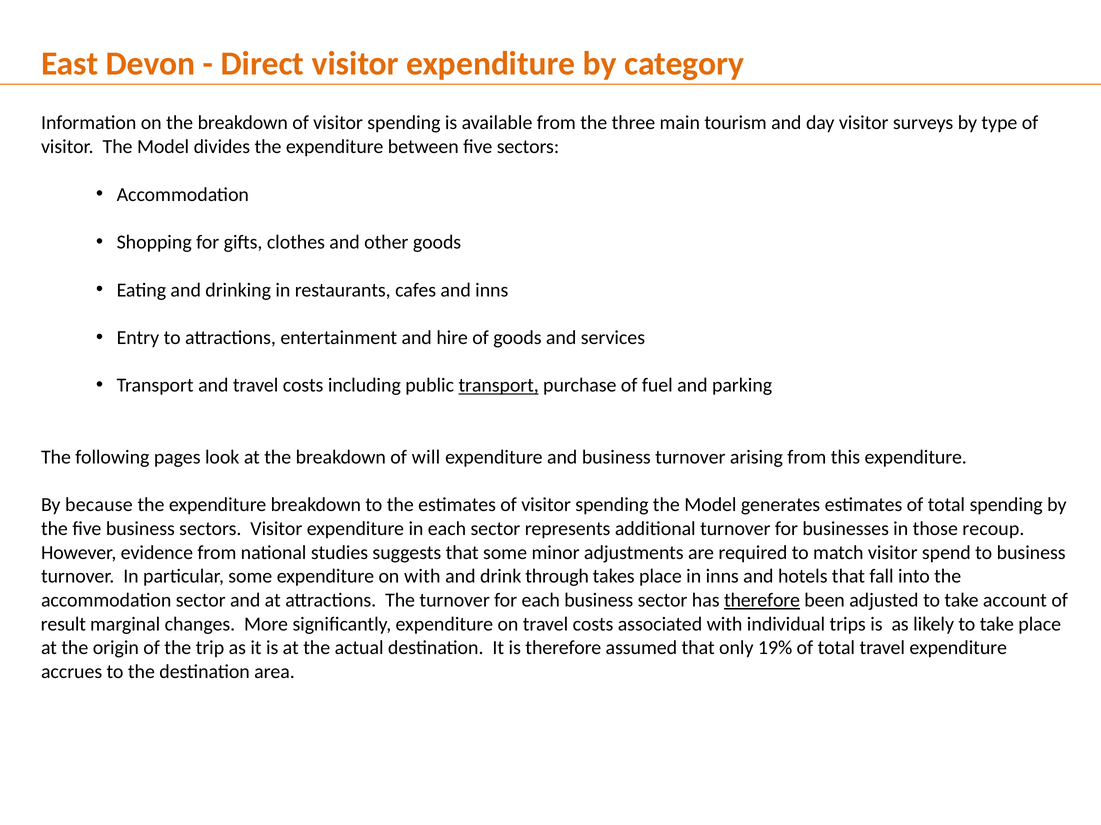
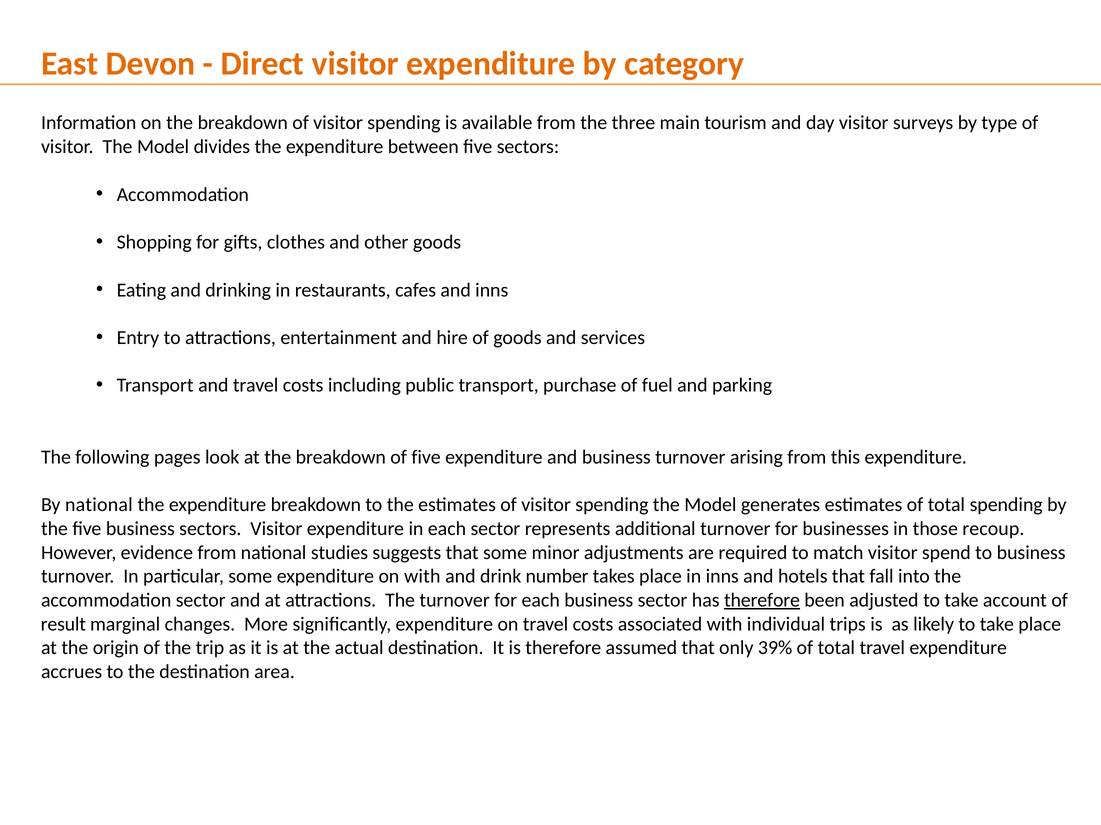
transport underline: present -> none (499, 386)
of will: will -> five (426, 457)
By because: because -> national (99, 505)
through: through -> number (557, 577)
19%: 19% -> 39% (775, 648)
